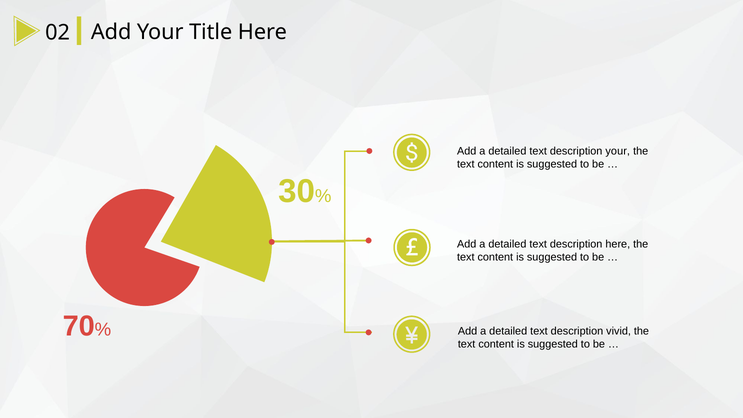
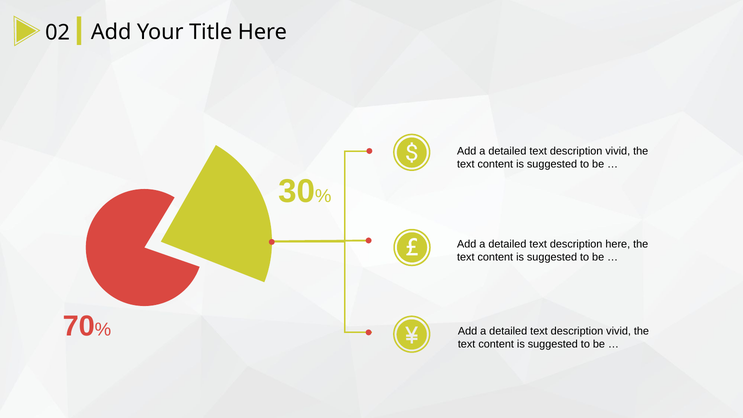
your: your -> vivid (618, 151)
